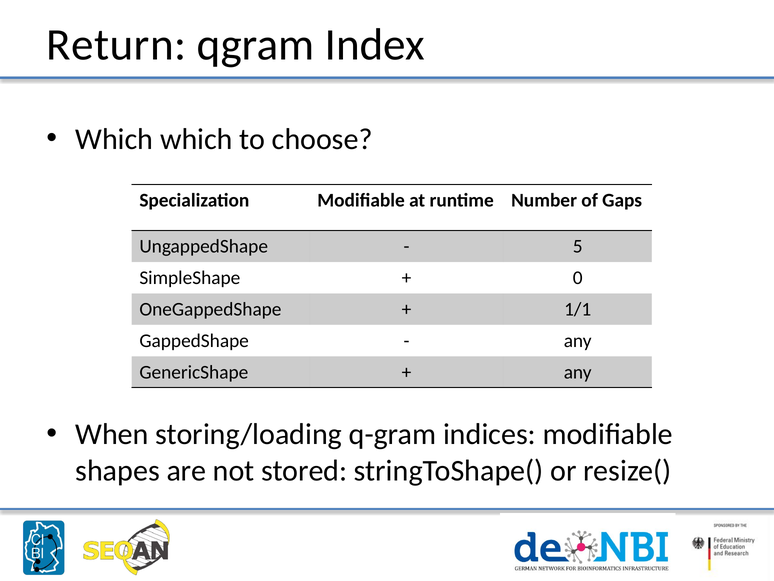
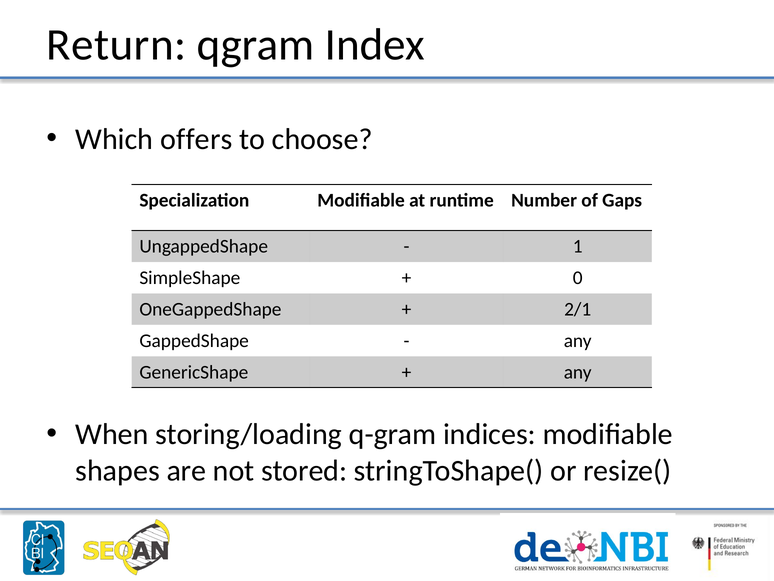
Which which: which -> offers (196, 139)
5: 5 -> 1 (578, 246)
1/1: 1/1 -> 2/1 (578, 309)
